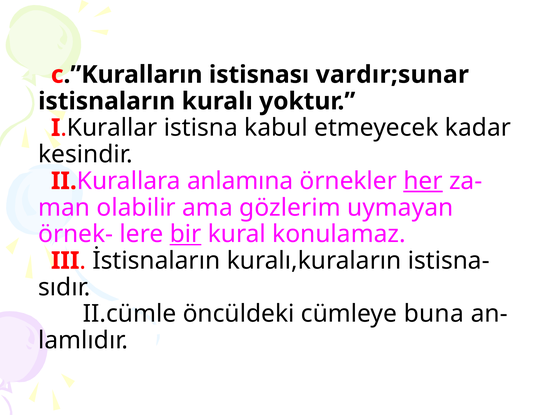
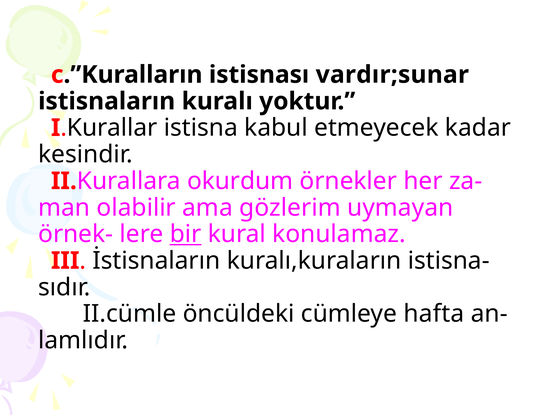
anlamına: anlamına -> okurdum (240, 181)
her underline: present -> none (423, 181)
buna: buna -> hafta (434, 314)
